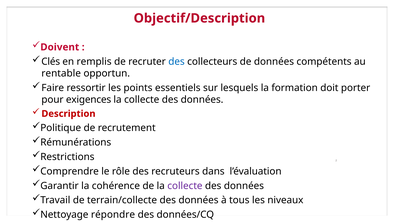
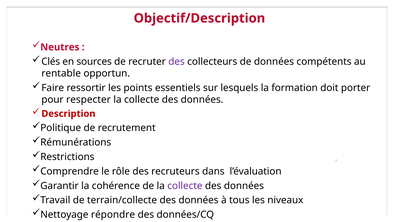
Doivent: Doivent -> Neutres (60, 47)
remplis: remplis -> sources (94, 61)
des colour: blue -> purple (177, 61)
exigences: exigences -> respecter (88, 100)
